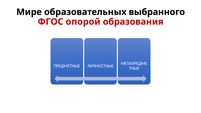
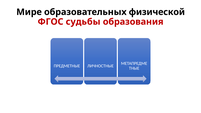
выбранного: выбранного -> физической (157, 12)
опорой: опорой -> судьбы (83, 22)
